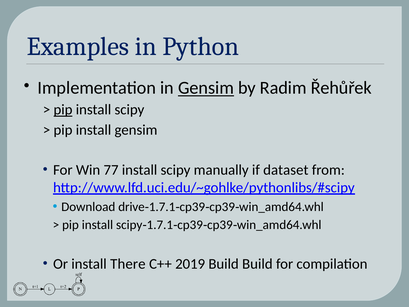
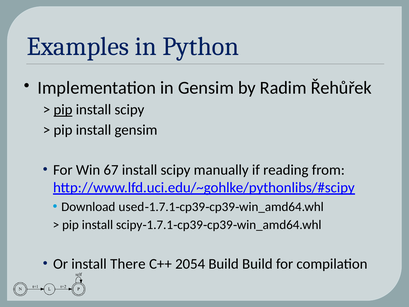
Gensim underline: present -> none (206, 88)
77: 77 -> 67 (111, 170)
dataset: dataset -> reading (286, 170)
drive: drive -> used (131, 207)
2019: 2019 -> 2054 (190, 264)
